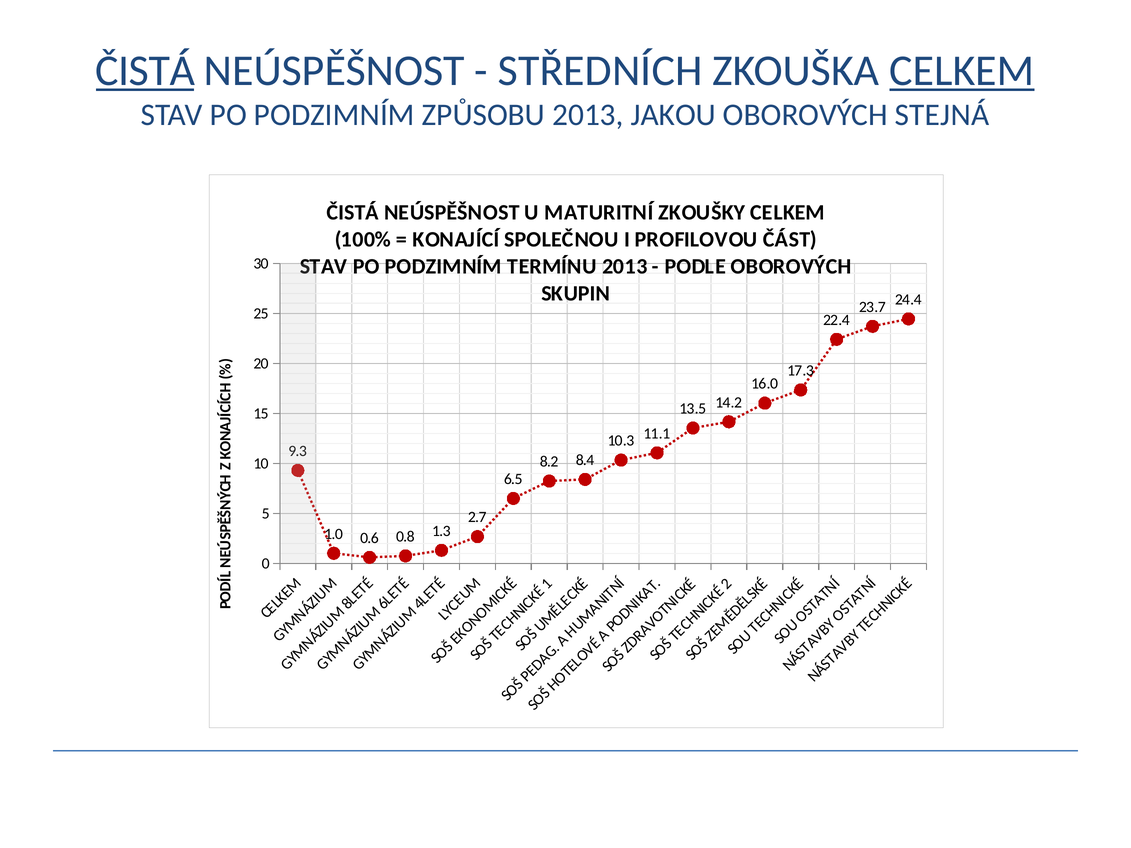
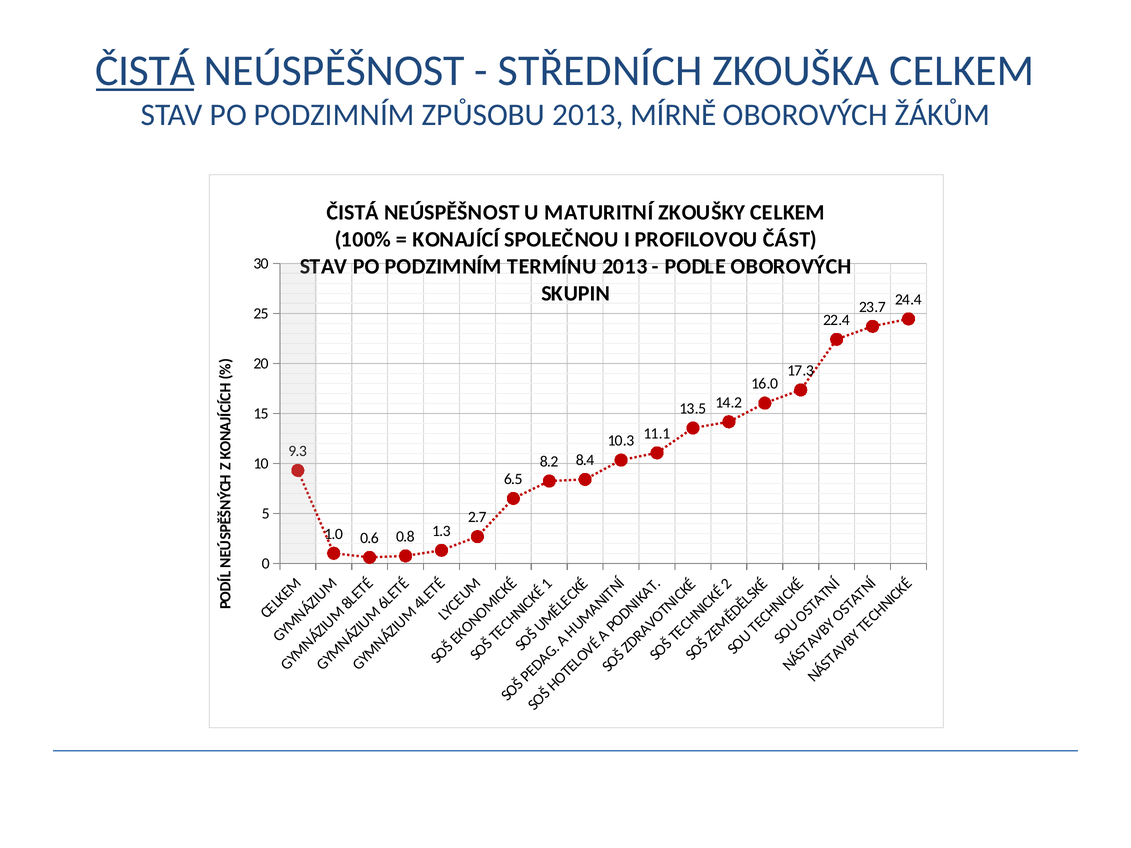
CELKEM underline: present -> none (962, 71)
JAKOU: JAKOU -> MÍRNĚ (673, 115)
STEJNÁ: STEJNÁ -> ŽÁKŮM (942, 115)
